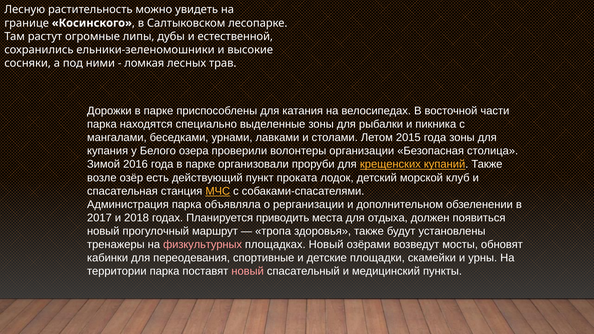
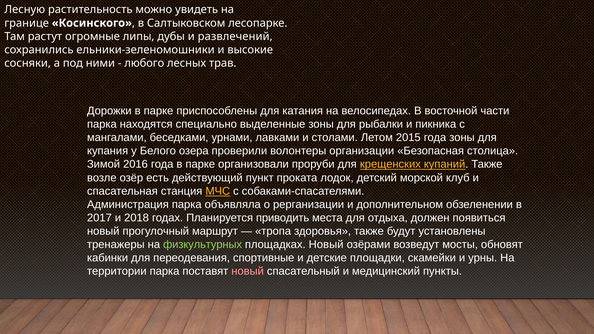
естественной: естественной -> развлечений (235, 36)
ломкая: ломкая -> любого (144, 63)
физкультурных colour: pink -> light green (203, 245)
